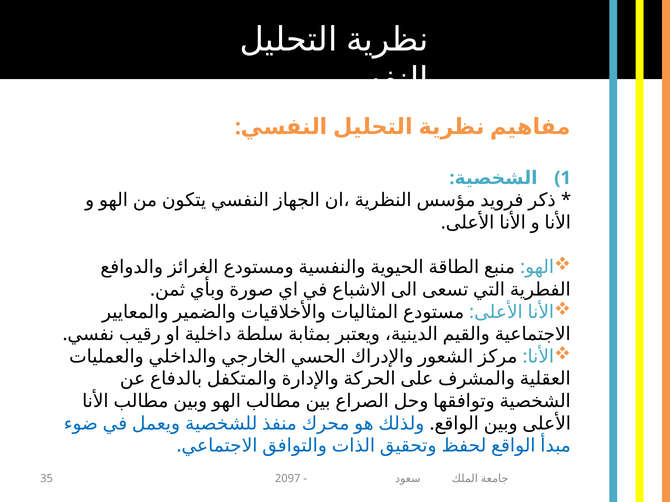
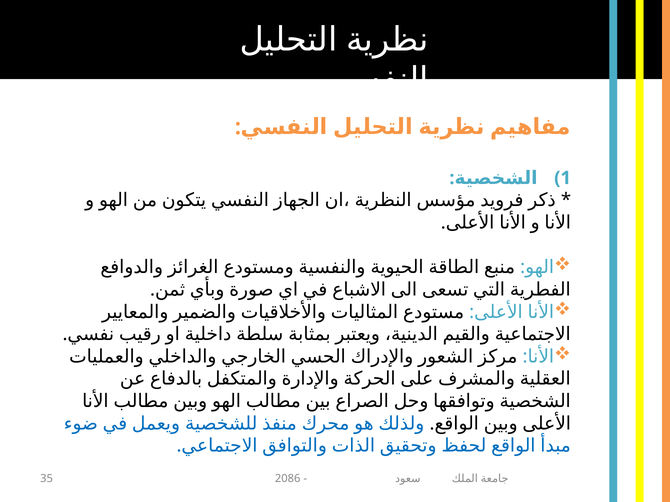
2097: 2097 -> 2086 (288, 479)
